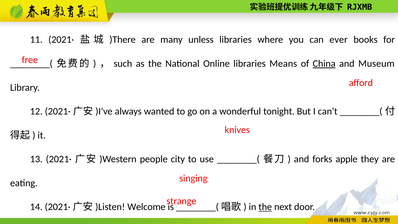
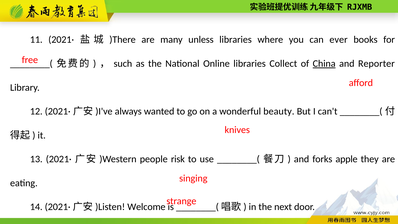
Means: Means -> Collect (283, 64)
Museum: Museum -> Reporter (376, 64)
tonight: tonight -> beauty (279, 111)
city: city -> risk (178, 159)
the underline: present -> none (265, 207)
